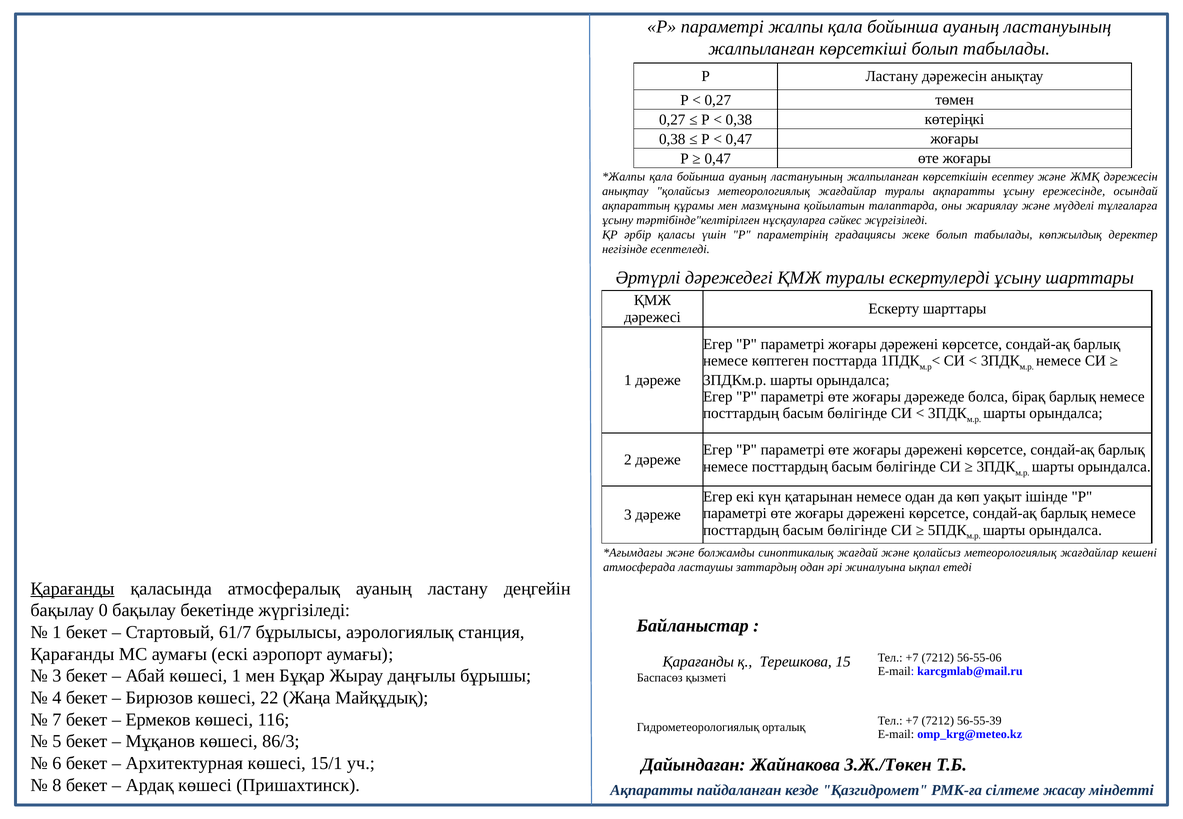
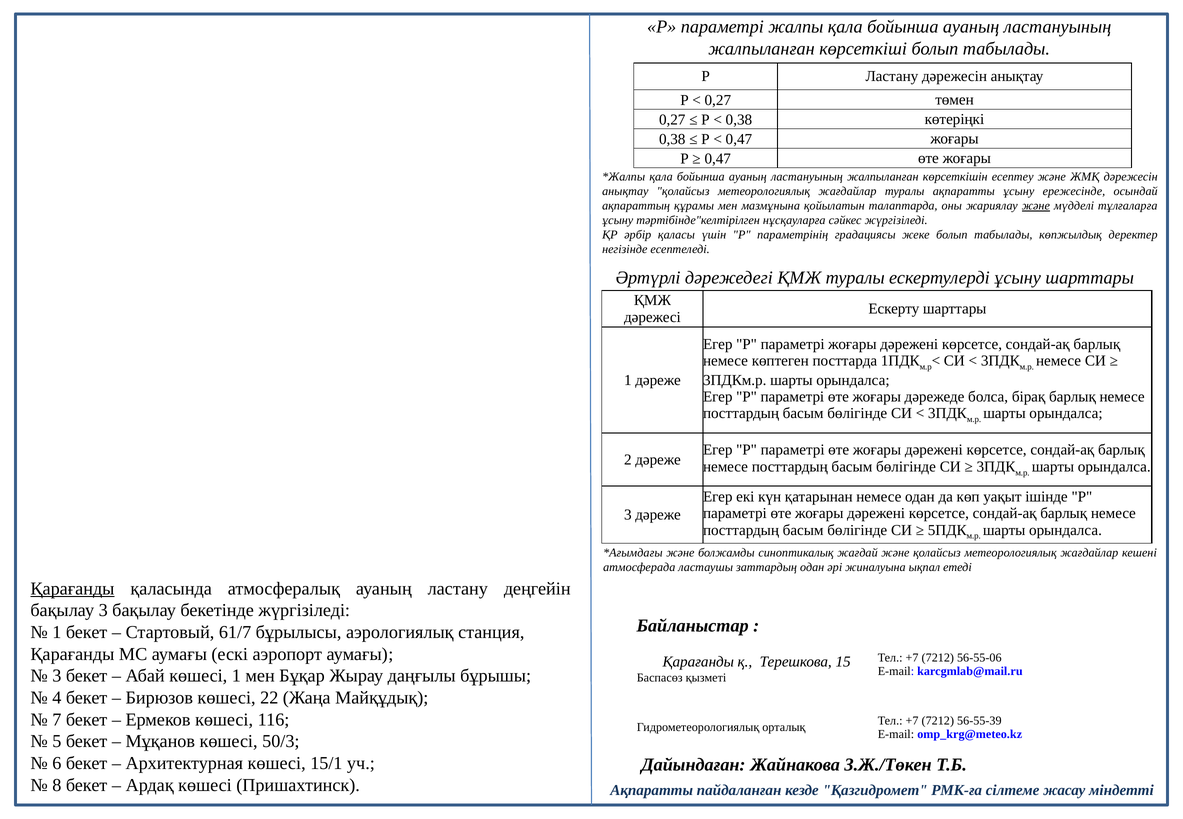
және underline: none -> present (1036, 206)
бақылау 0: 0 -> 3 (103, 610)
86/3: 86/3 -> 50/3 (281, 741)
